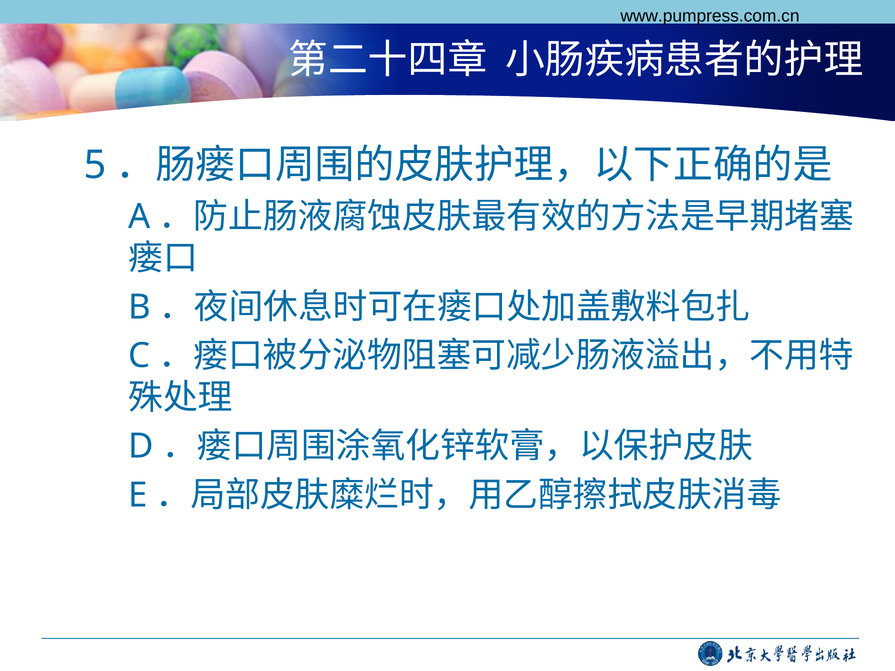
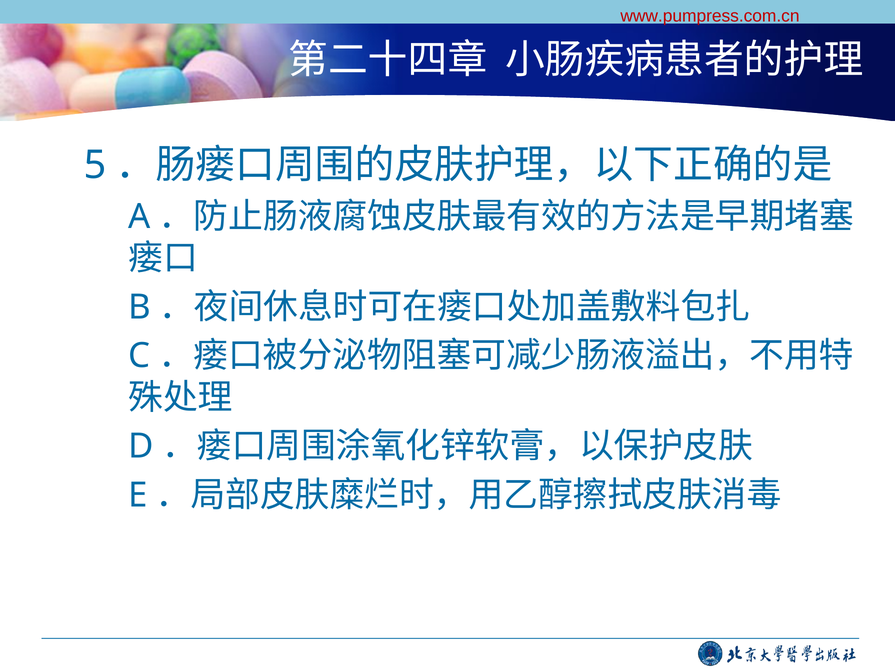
www.pumpress.com.cn colour: black -> red (710, 16)
